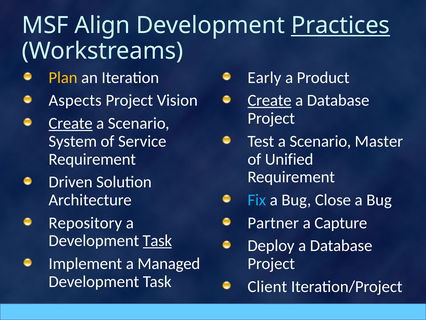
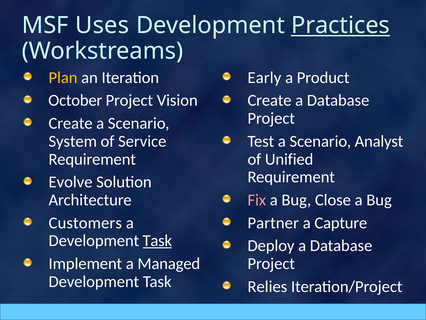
Align: Align -> Uses (102, 25)
Aspects: Aspects -> October (75, 100)
Create underline: present -> none (270, 100)
Create underline: present -> none (71, 123)
Master: Master -> Analyst (379, 141)
Driven: Driven -> Evolve (71, 182)
Fix colour: light blue -> pink (257, 200)
Repository: Repository -> Customers (85, 223)
Client: Client -> Relies (267, 286)
